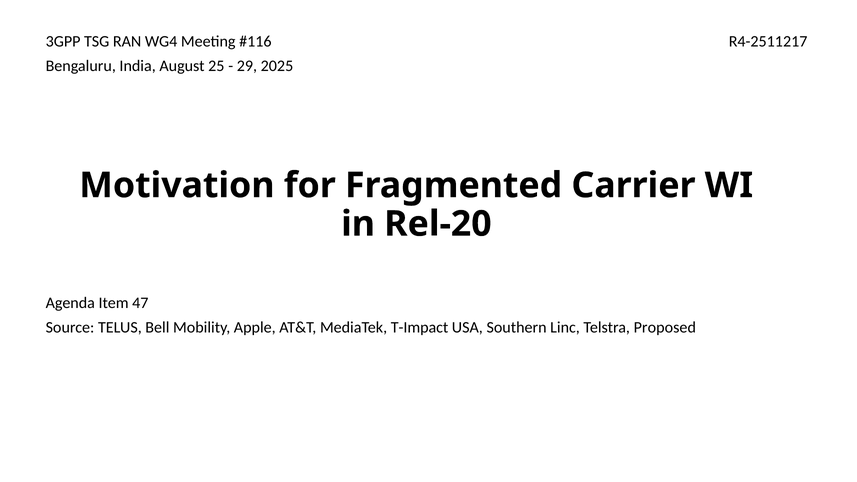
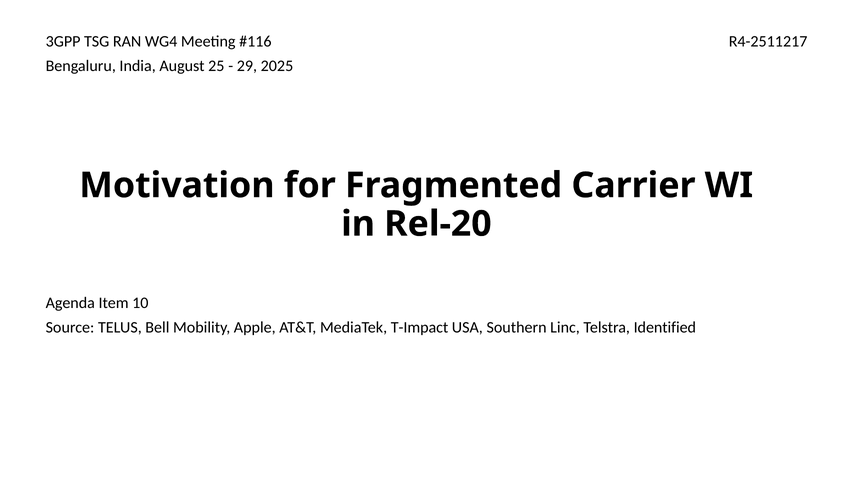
47: 47 -> 10 (140, 303)
Proposed: Proposed -> Identified (665, 327)
